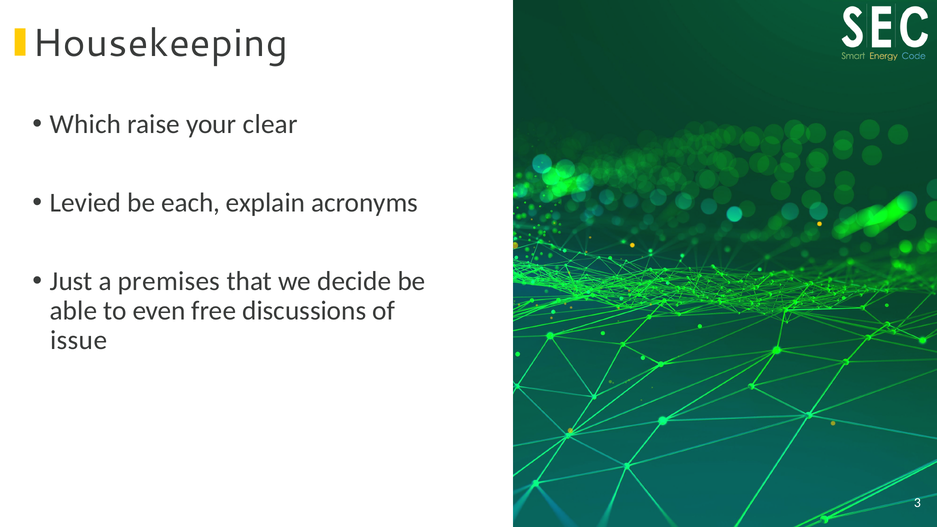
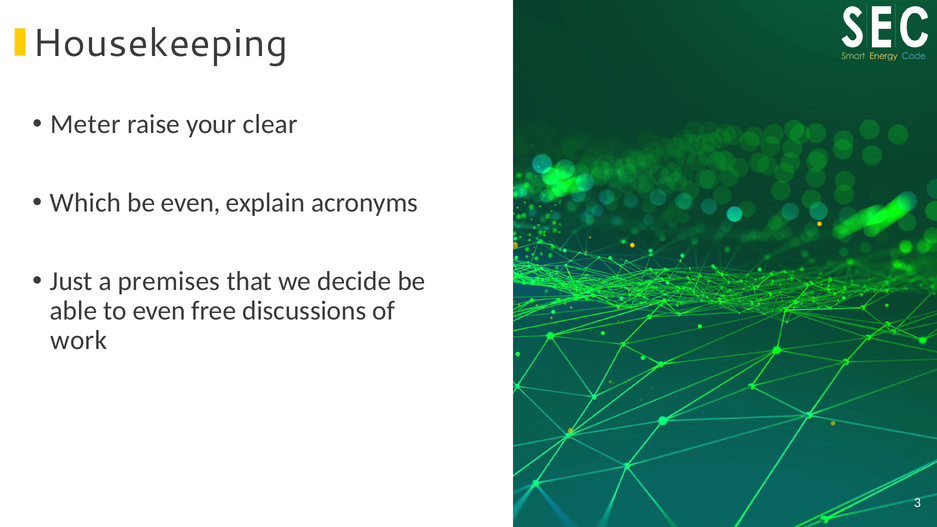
Which: Which -> Meter (85, 124)
Levied: Levied -> Which (86, 203)
be each: each -> even (191, 203)
issue: issue -> work (79, 340)
